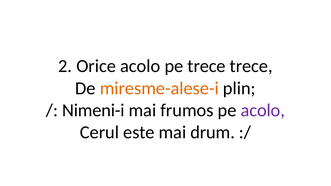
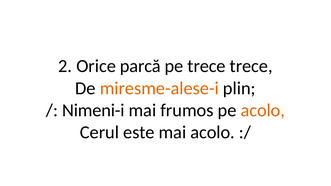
Orice acolo: acolo -> parcă (140, 66)
acolo colour: purple -> orange (263, 110)
mai drum: drum -> acolo (213, 132)
